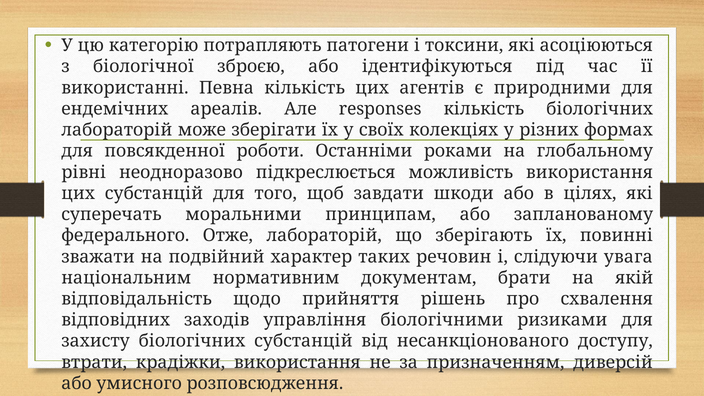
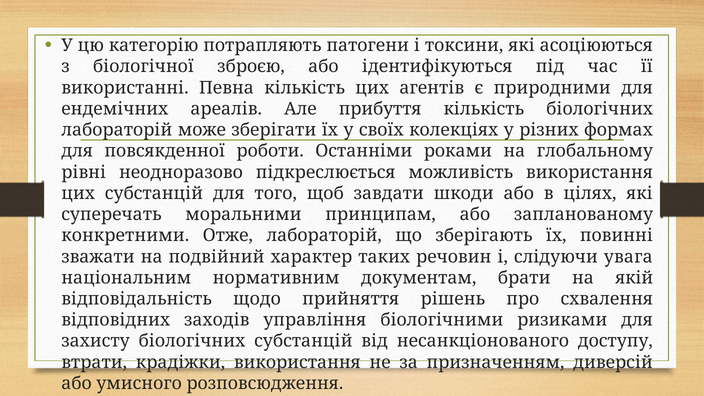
responses: responses -> прибуття (380, 109)
федерального: федерального -> конкретними (125, 236)
